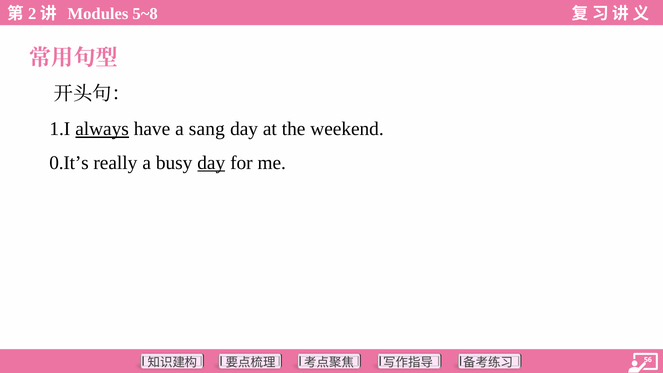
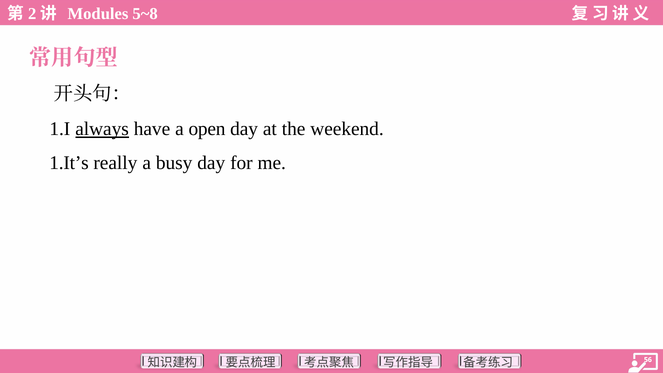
sang: sang -> open (207, 129)
0.It’s: 0.It’s -> 1.It’s (69, 163)
day underline: present -> none (211, 163)
